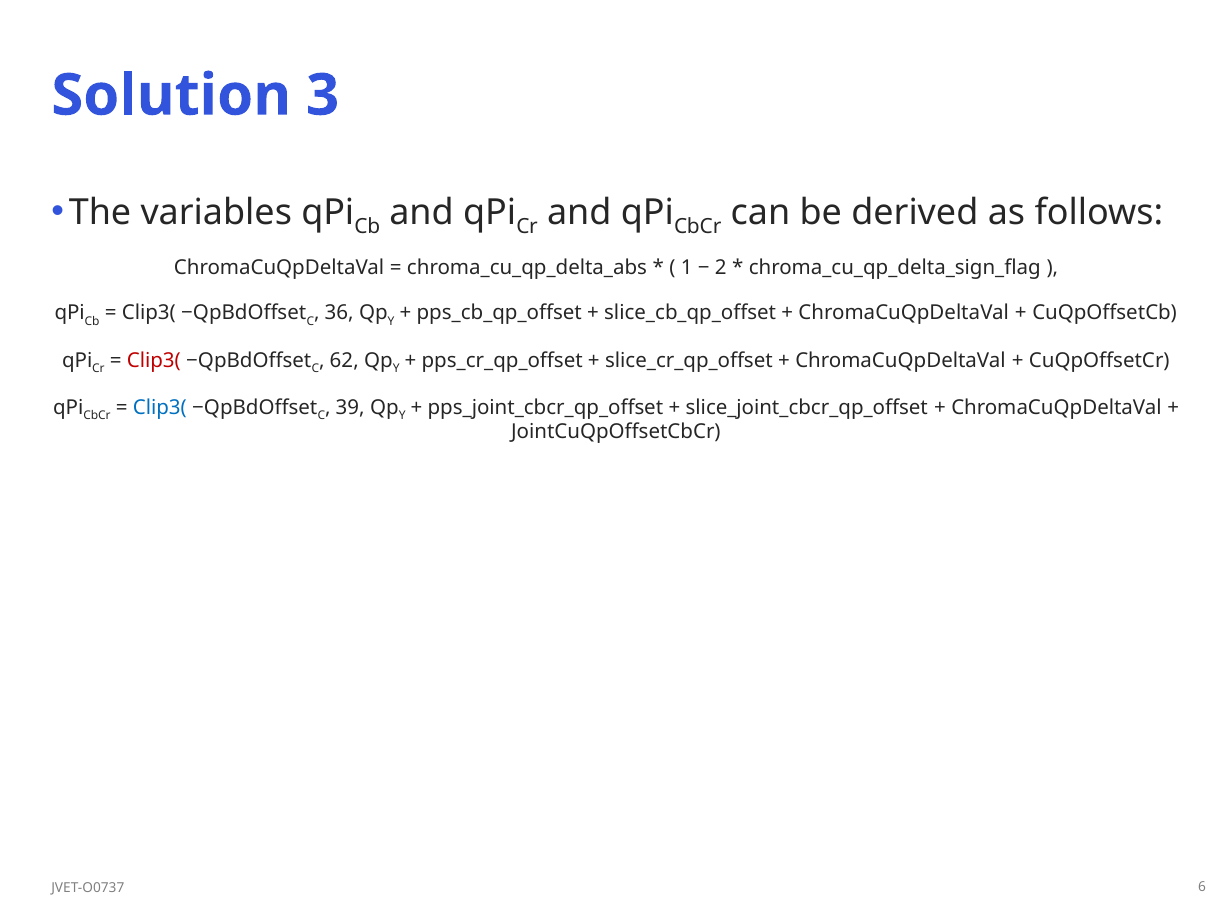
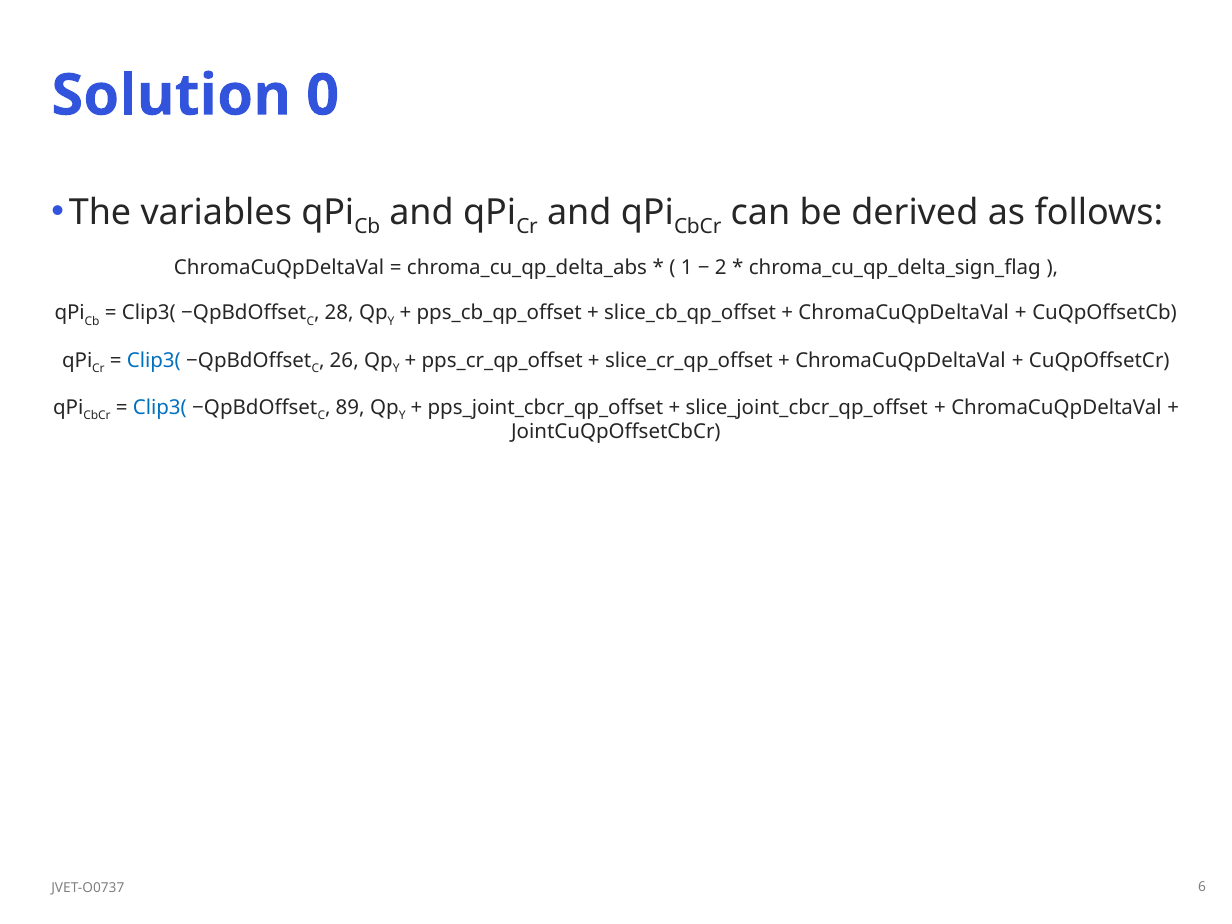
3: 3 -> 0 (323, 96)
36: 36 -> 28 (339, 313)
Clip3( colour: red -> blue (154, 360)
62: 62 -> 26 (344, 360)
39: 39 -> 89 (350, 407)
